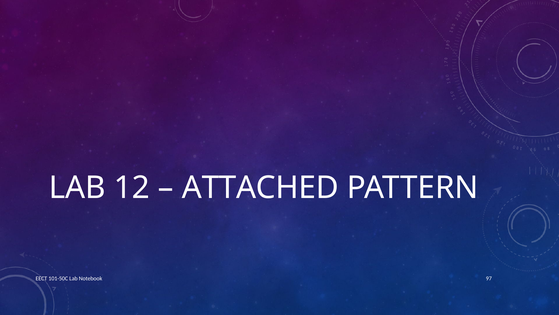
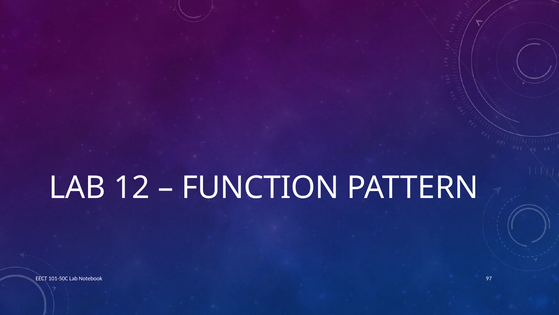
ATTACHED: ATTACHED -> FUNCTION (260, 188)
